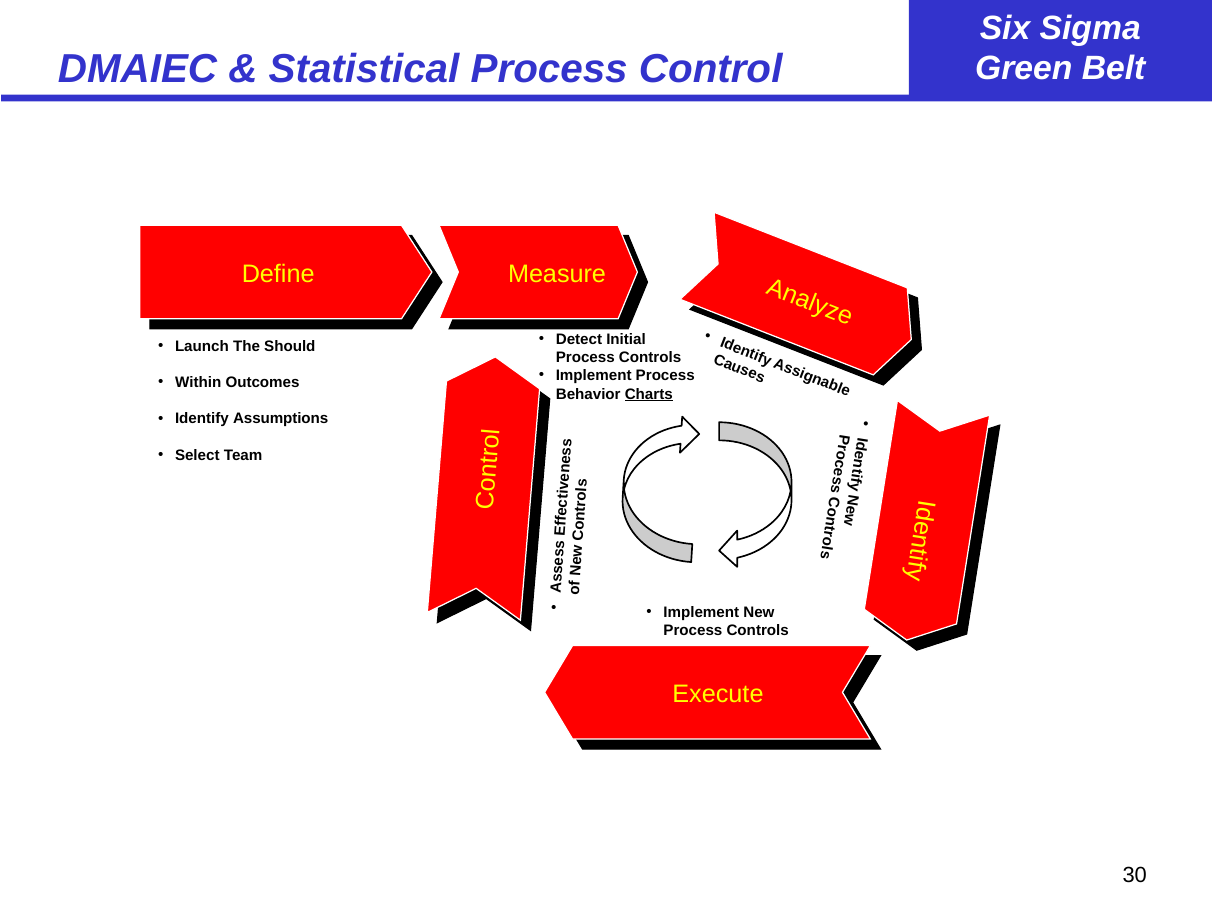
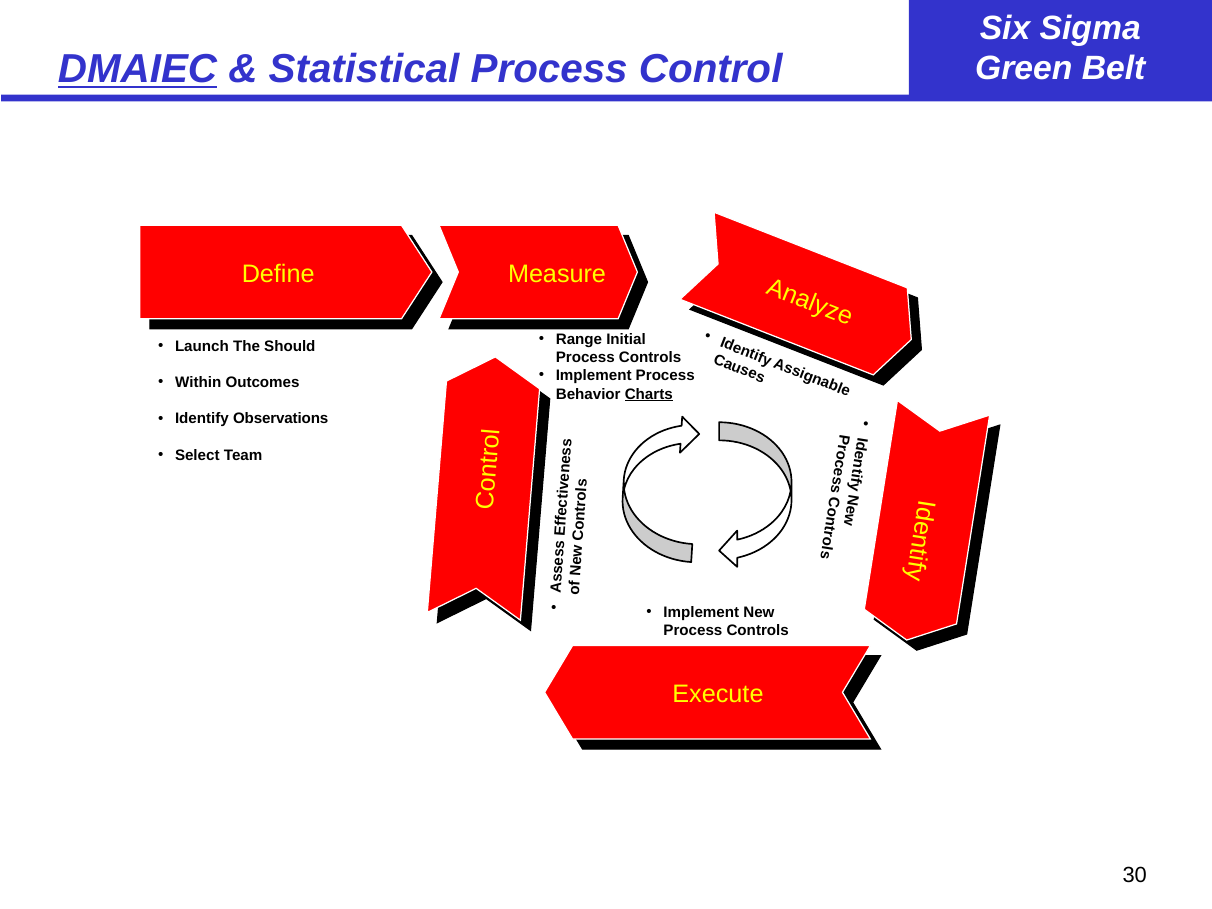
DMAIEC underline: none -> present (138, 69)
Detect: Detect -> Range (579, 339)
Assumptions: Assumptions -> Observations (281, 419)
